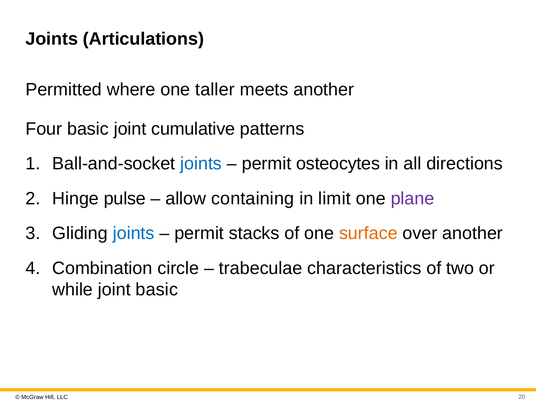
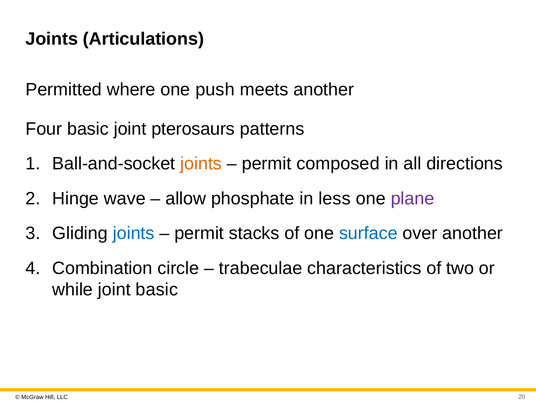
taller: taller -> push (215, 89)
cumulative: cumulative -> pterosaurs (193, 129)
joints colour: blue -> orange (201, 164)
osteocytes: osteocytes -> composed (338, 164)
pulse: pulse -> wave (125, 198)
containing: containing -> phosphate (253, 198)
limit: limit -> less (335, 198)
surface colour: orange -> blue (368, 233)
